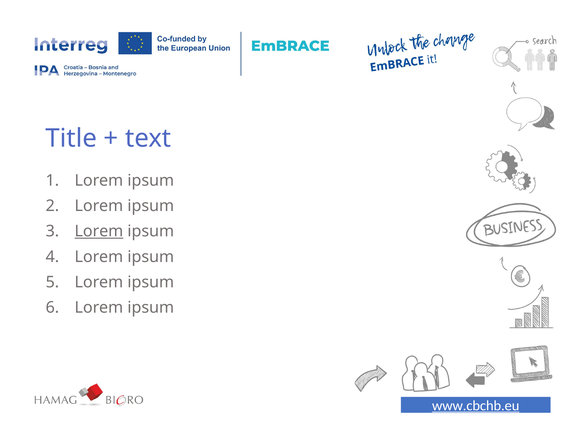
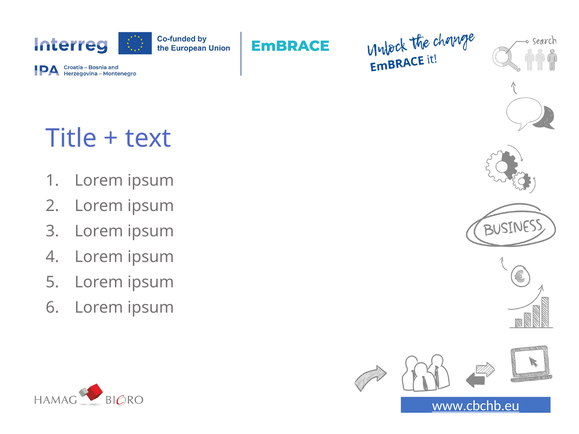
Lorem underline: present -> none (99, 231)
